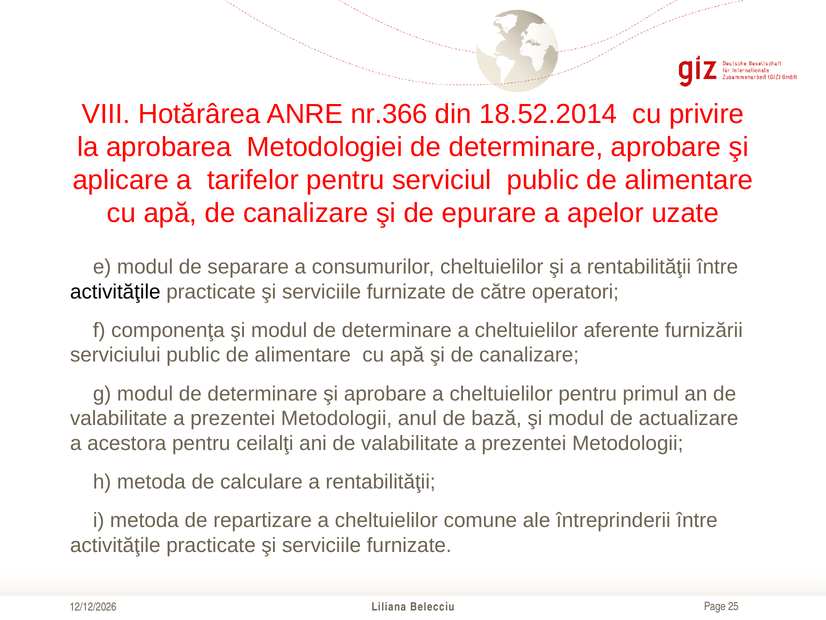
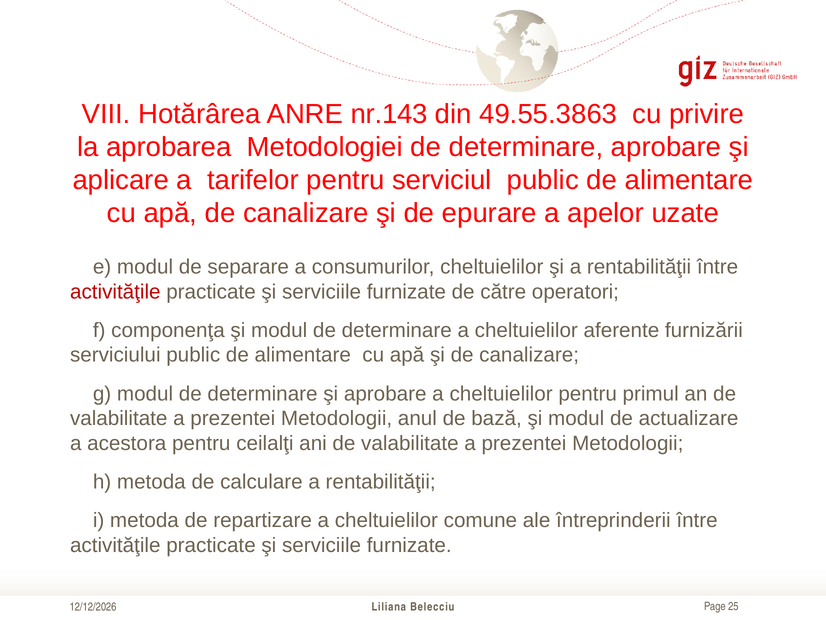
nr.366: nr.366 -> nr.143 (389, 114)
18.52.2014: 18.52.2014 -> 49.55.3863 (548, 114)
activităţile colour: black -> red (115, 292)
